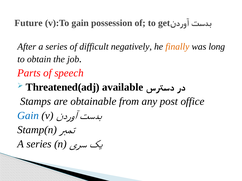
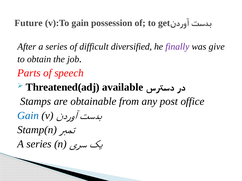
negatively: negatively -> diversified (131, 47)
finally colour: orange -> purple (177, 47)
long: long -> give (217, 47)
